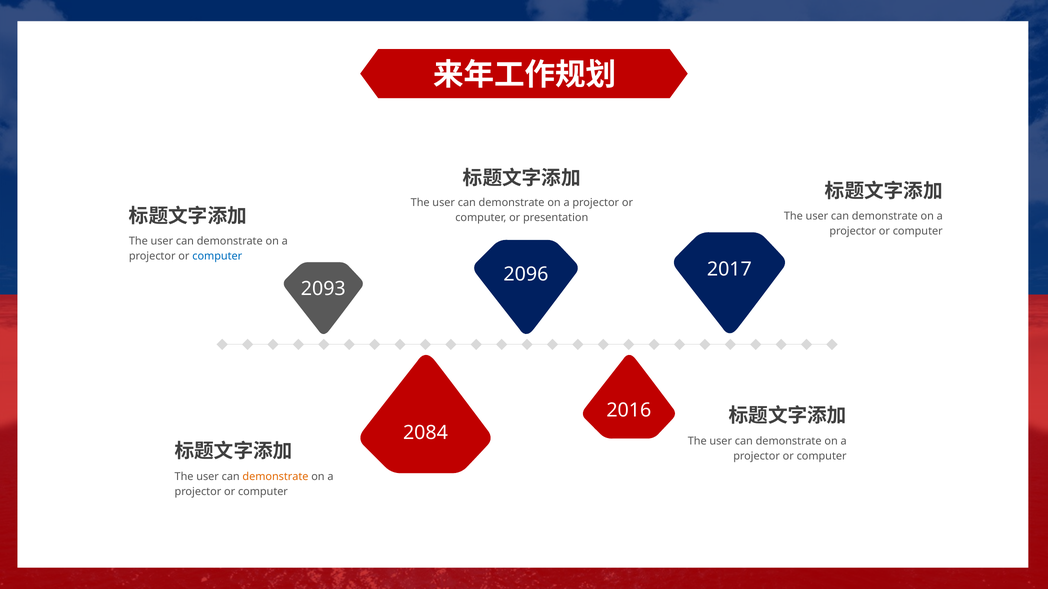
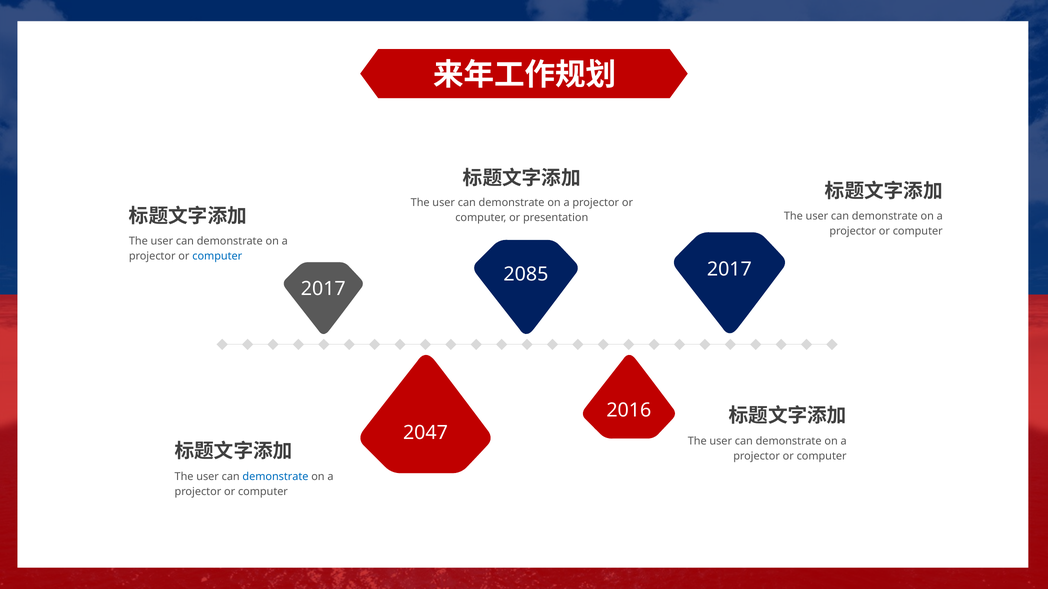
2096: 2096 -> 2085 (526, 275)
2093: 2093 -> 2017 (323, 289)
2084: 2084 -> 2047 (425, 433)
demonstrate colour: orange -> blue (275, 477)
